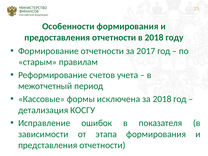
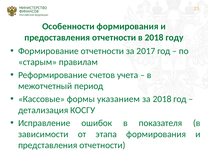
исключена: исключена -> указанием (119, 99)
